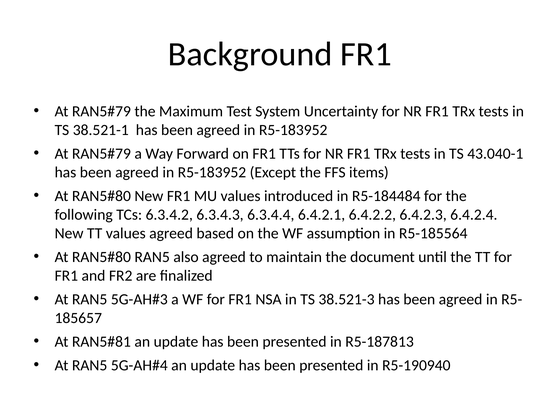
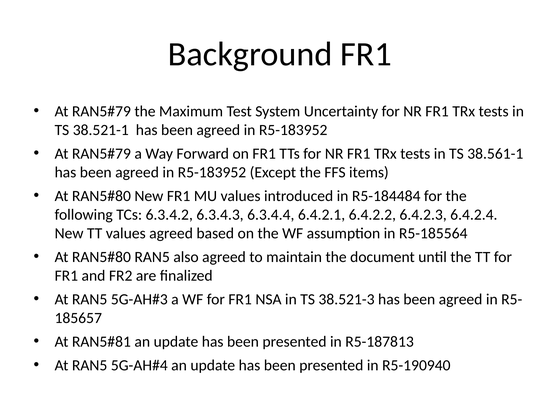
43.040-1: 43.040-1 -> 38.561-1 (495, 154)
